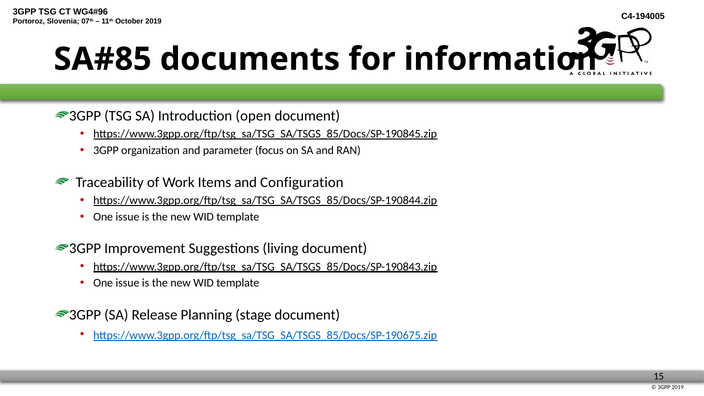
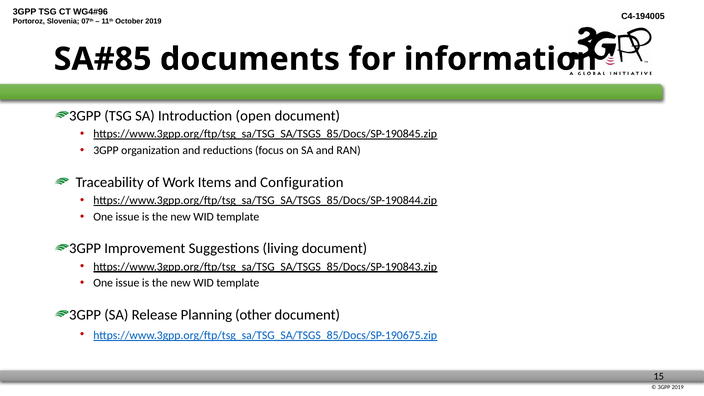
parameter: parameter -> reductions (228, 150)
stage: stage -> other (253, 315)
